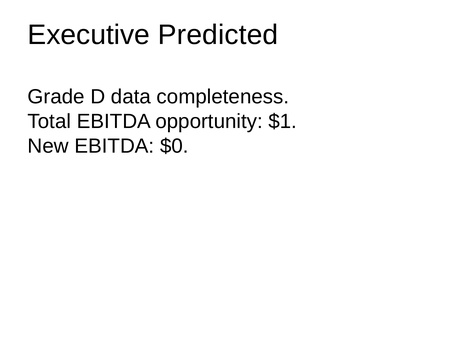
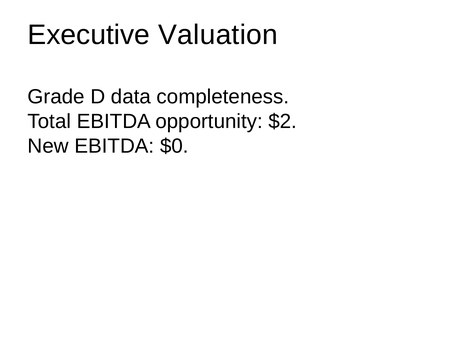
Predicted: Predicted -> Valuation (218, 35)
$1: $1 -> $2 (283, 122)
